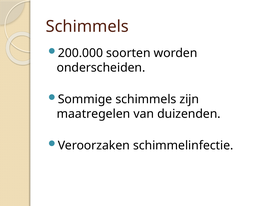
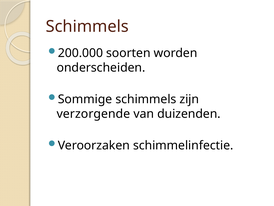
maatregelen: maatregelen -> verzorgende (93, 114)
